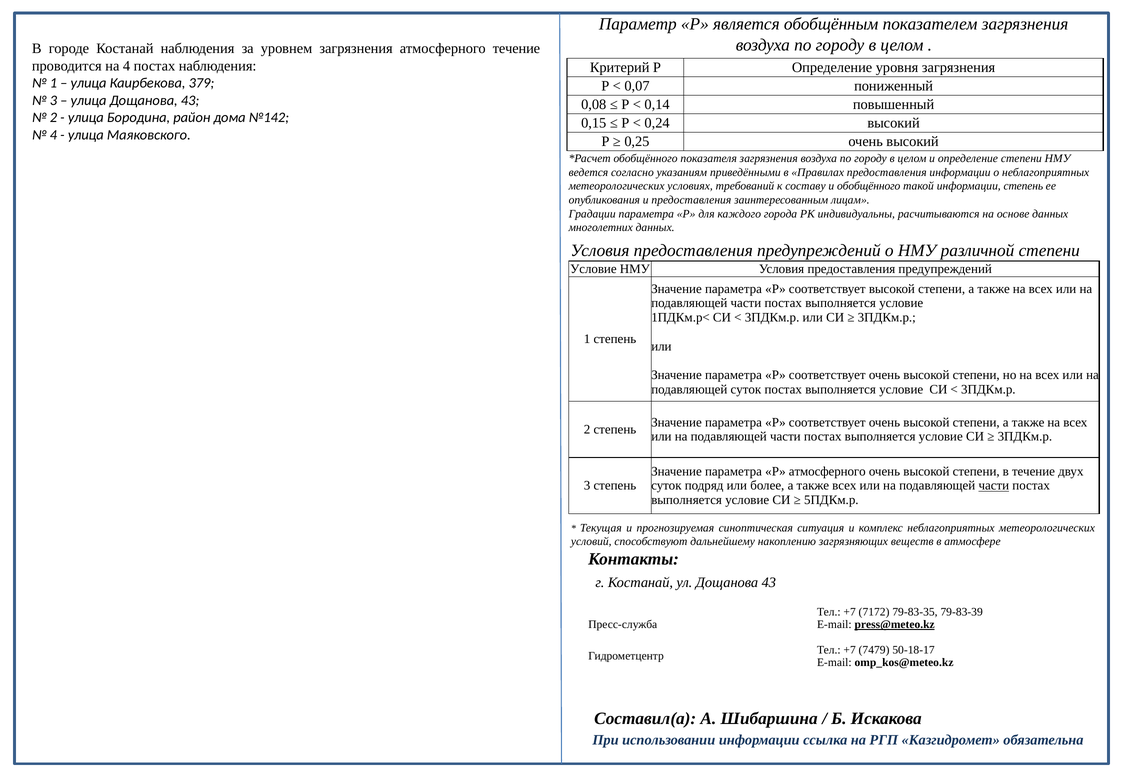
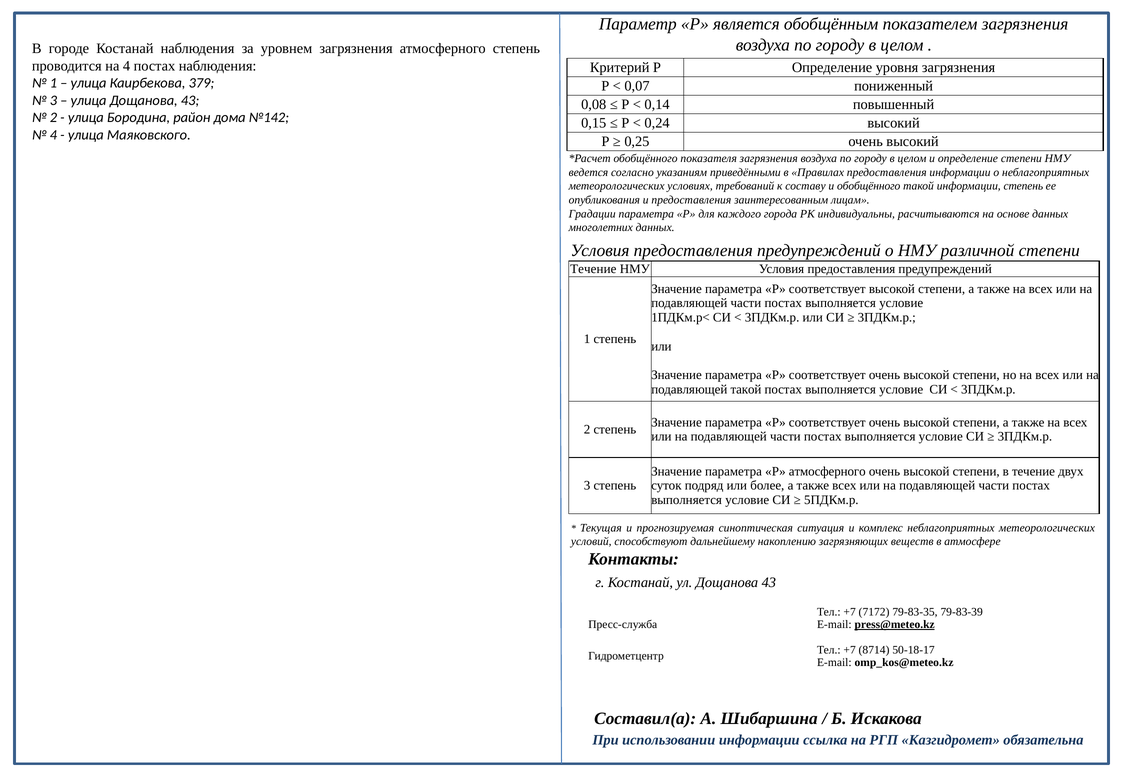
атмосферного течение: течение -> степень (516, 49)
Условие: Условие -> Течение (593, 269)
подавляющей суток: суток -> такой (746, 390)
части underline: present -> none (994, 486)
7479: 7479 -> 8714 (874, 650)
